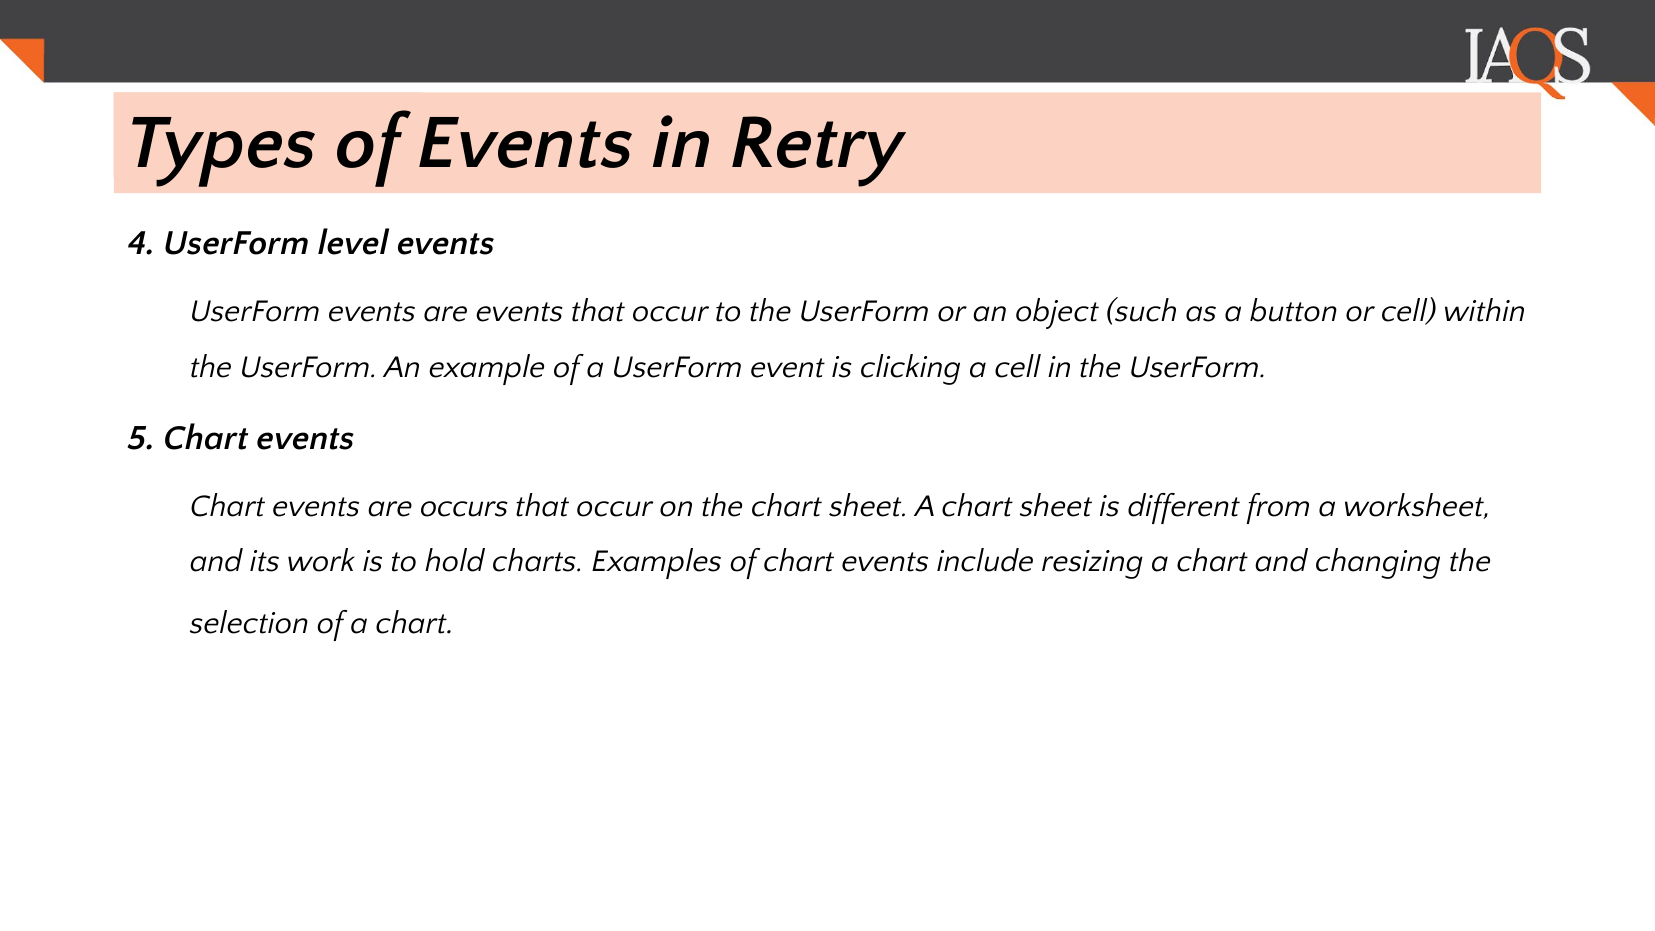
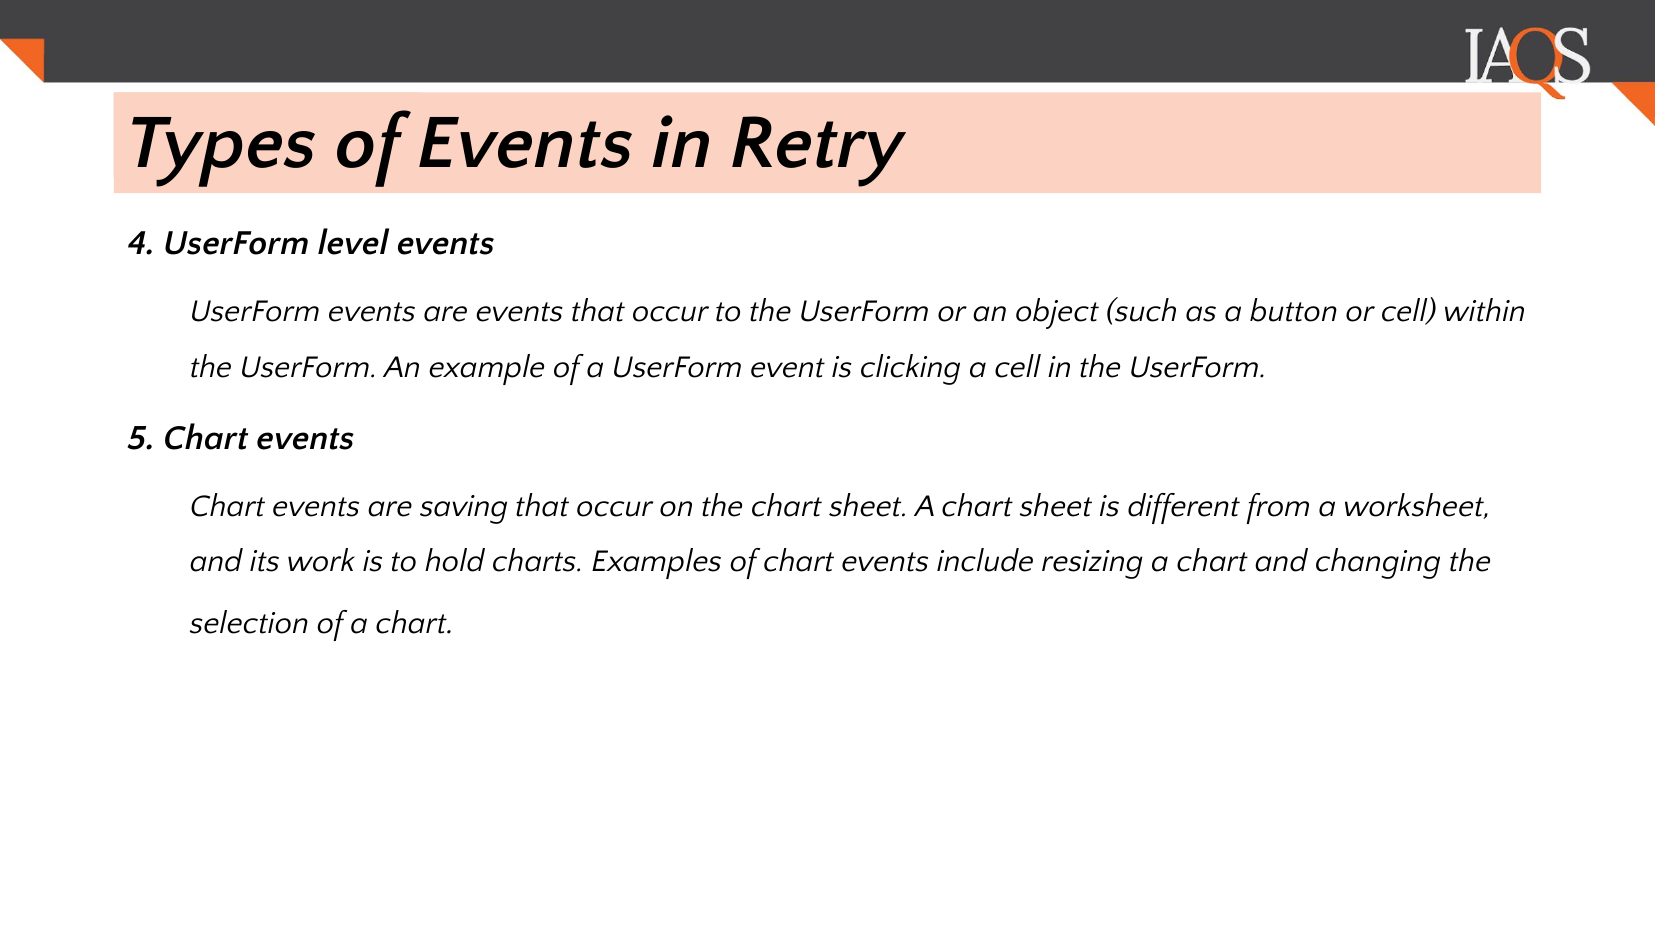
occurs: occurs -> saving (464, 506)
